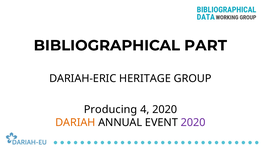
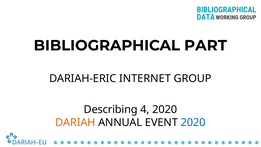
HERITAGE: HERITAGE -> INTERNET (145, 78)
Producing: Producing -> Describing (111, 109)
2020 colour: purple -> blue (193, 122)
